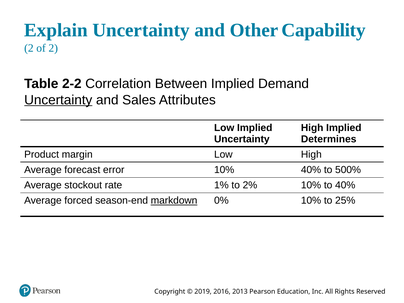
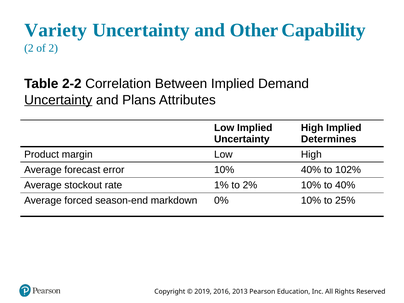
Explain: Explain -> Variety (56, 30)
Sales: Sales -> Plans (139, 100)
500%: 500% -> 102% (348, 170)
markdown underline: present -> none (174, 201)
